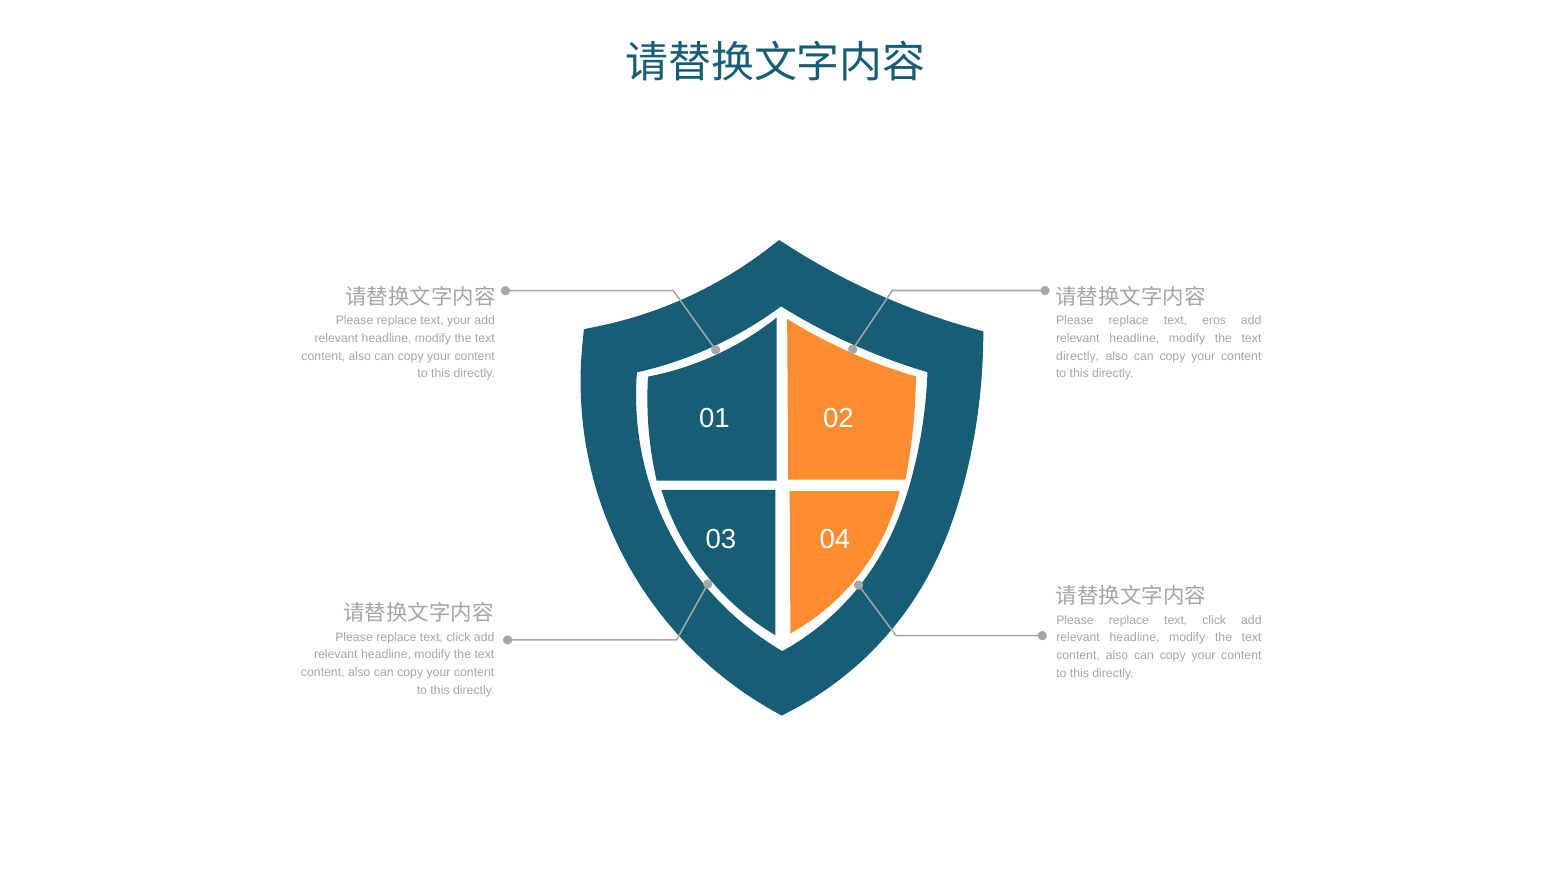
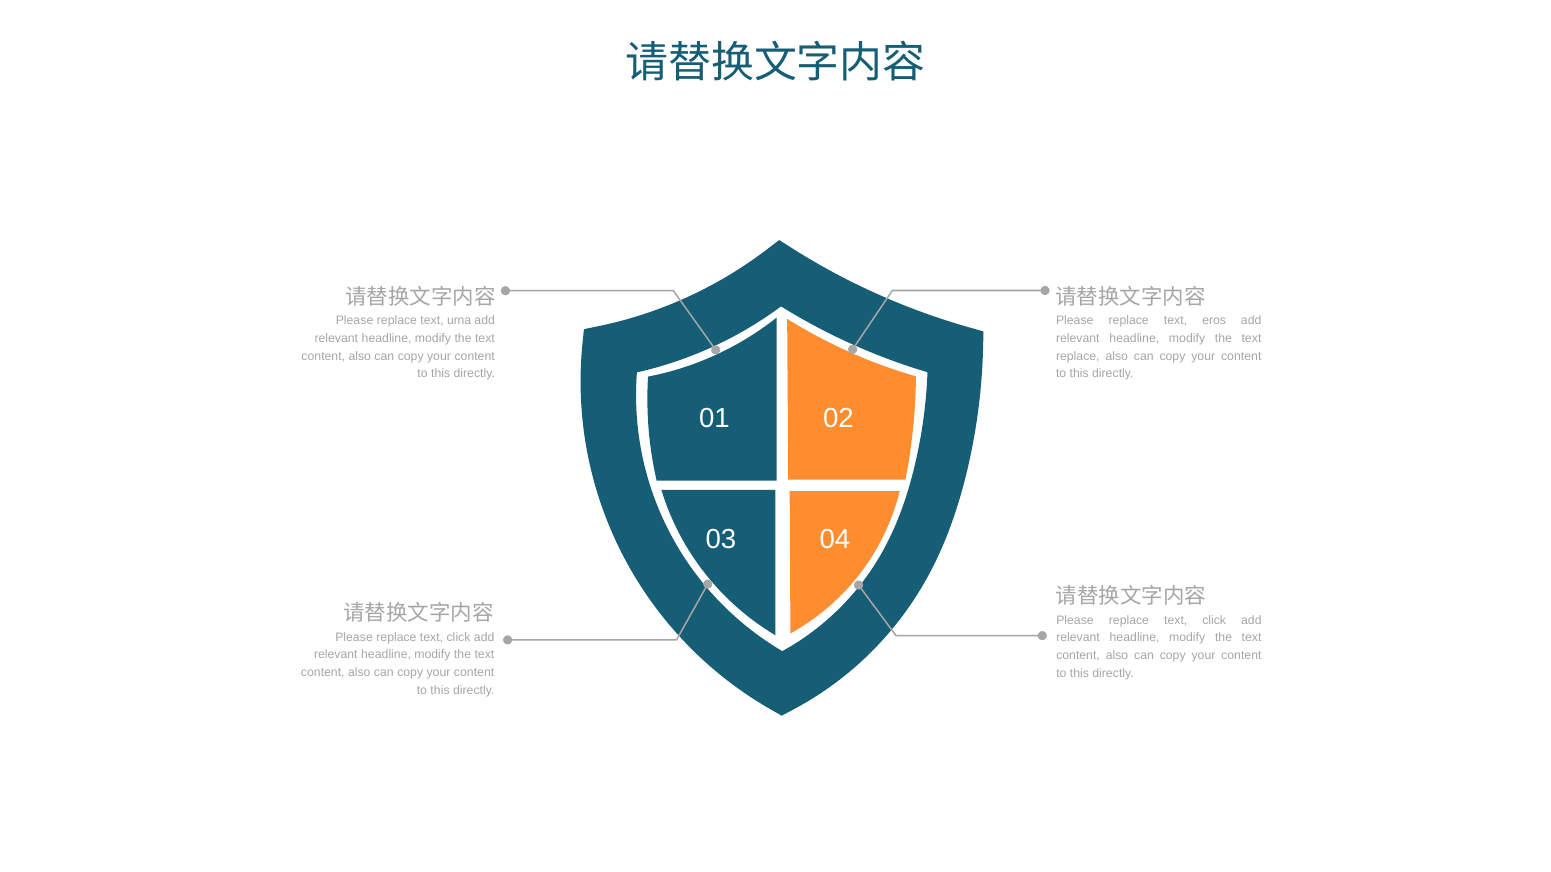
text your: your -> urna (459, 321)
directly: directly -> replace (1078, 356)
